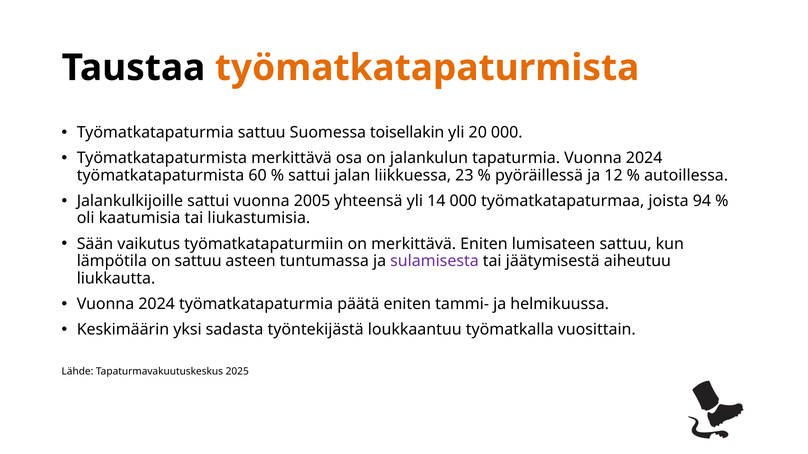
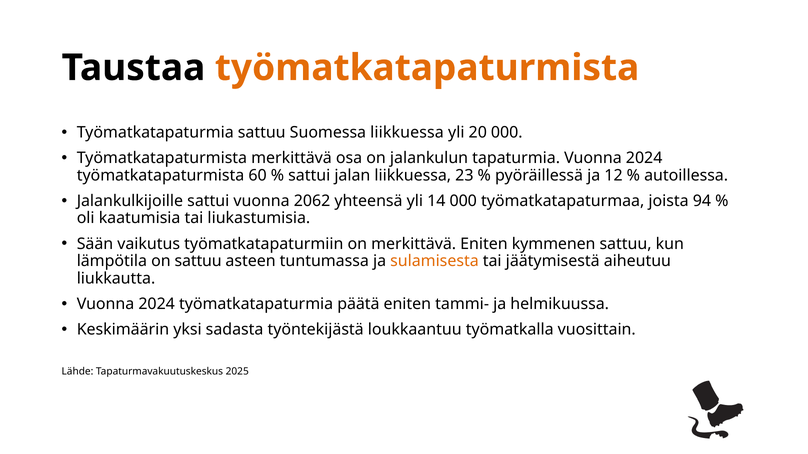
Suomessa toisellakin: toisellakin -> liikkuessa (407, 133)
2005: 2005 -> 2062 (312, 201)
lumisateen: lumisateen -> kymmenen (554, 244)
sulamisesta colour: purple -> orange (434, 261)
